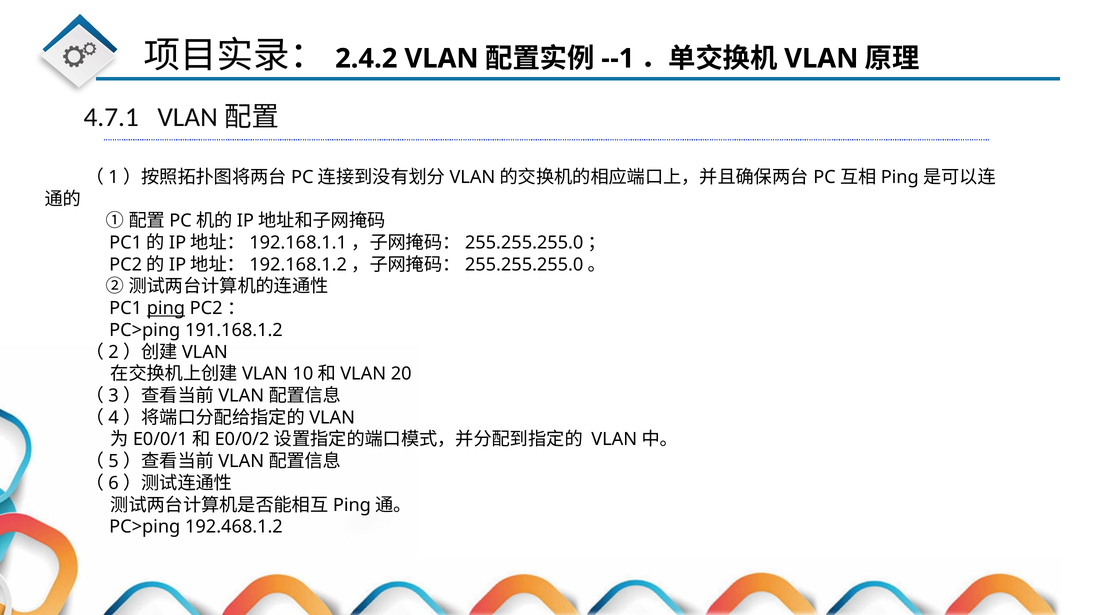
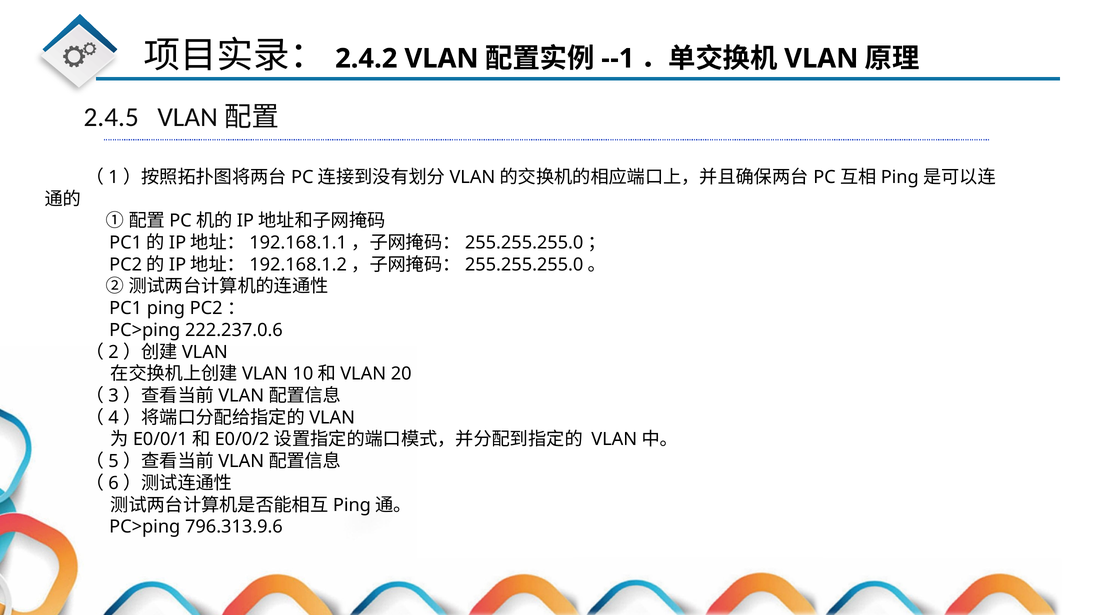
4.7.1: 4.7.1 -> 2.4.5 (111, 117)
ping underline: present -> none (166, 308)
191.168.1.2: 191.168.1.2 -> 222.237.0.6 (234, 330)
192.468.1.2: 192.468.1.2 -> 796.313.9.6 (234, 527)
